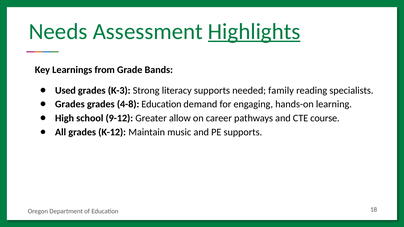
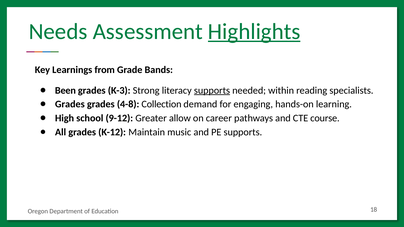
Used: Used -> Been (65, 90)
supports underline: none -> present (212, 90)
family: family -> within (281, 90)
4-8 Education: Education -> Collection (161, 104)
